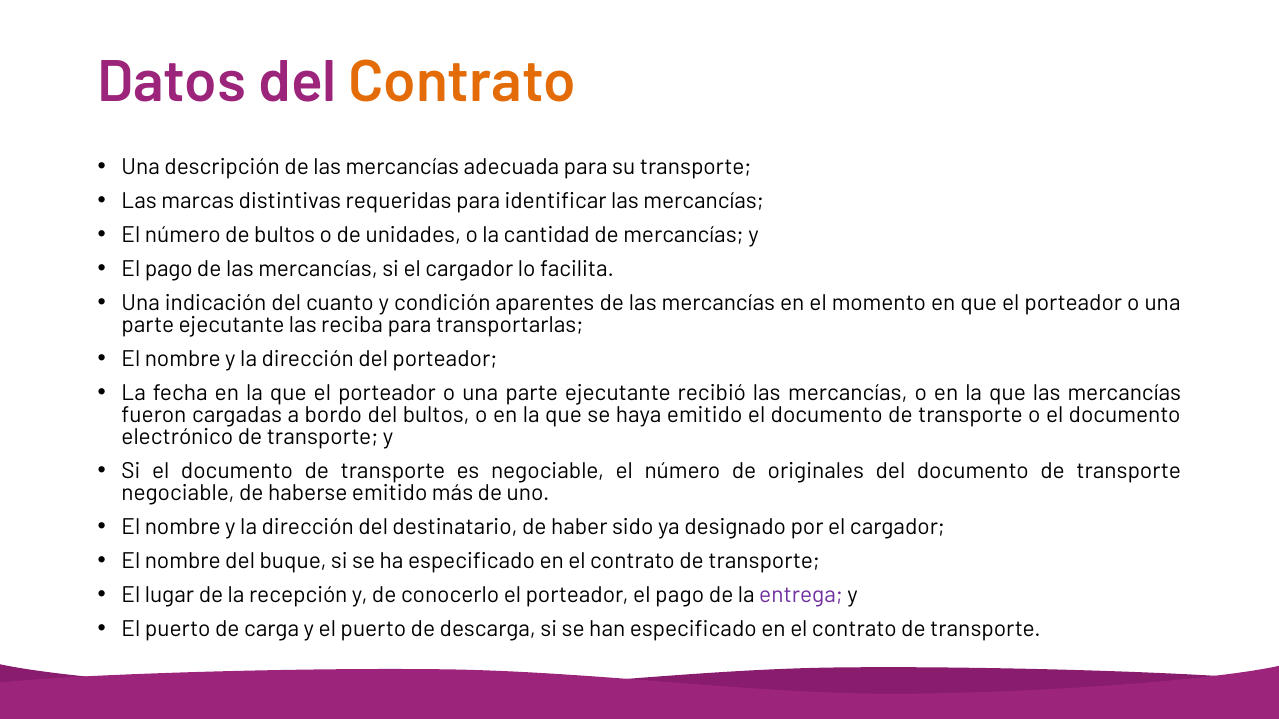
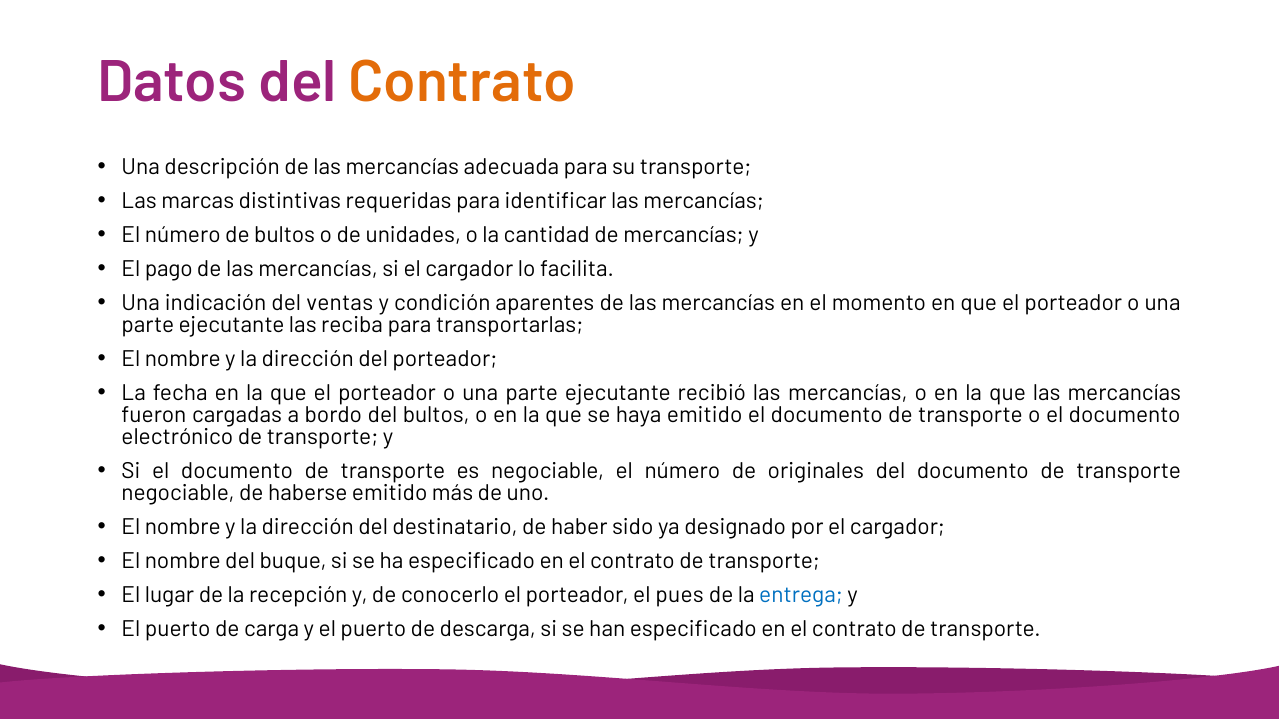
cuanto: cuanto -> ventas (340, 304)
porteador el pago: pago -> pues (680, 596)
entrega colour: purple -> blue (801, 596)
